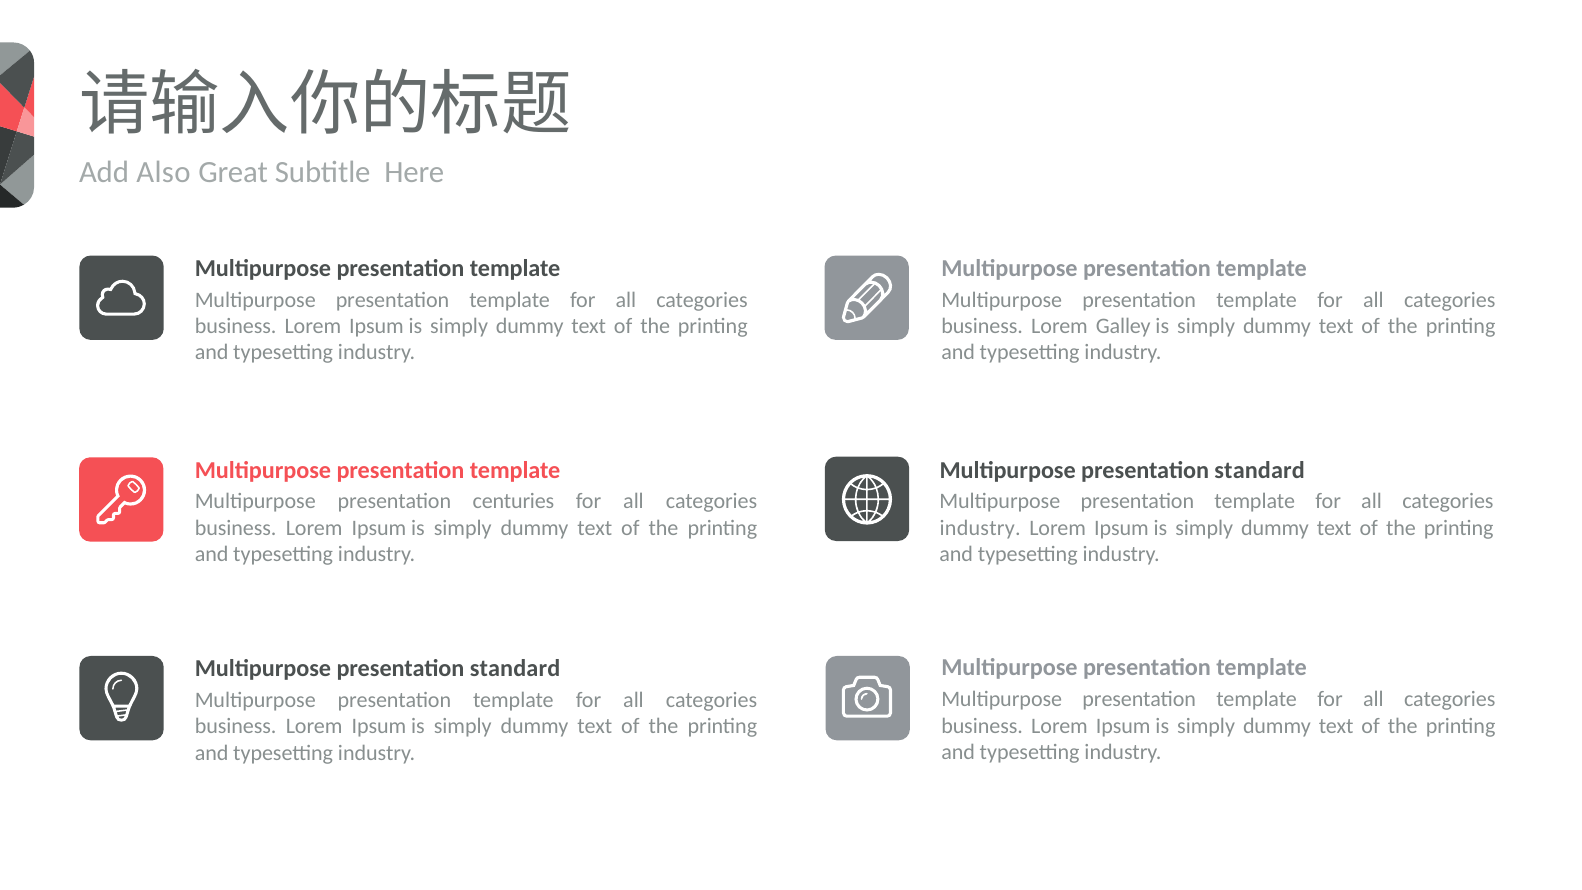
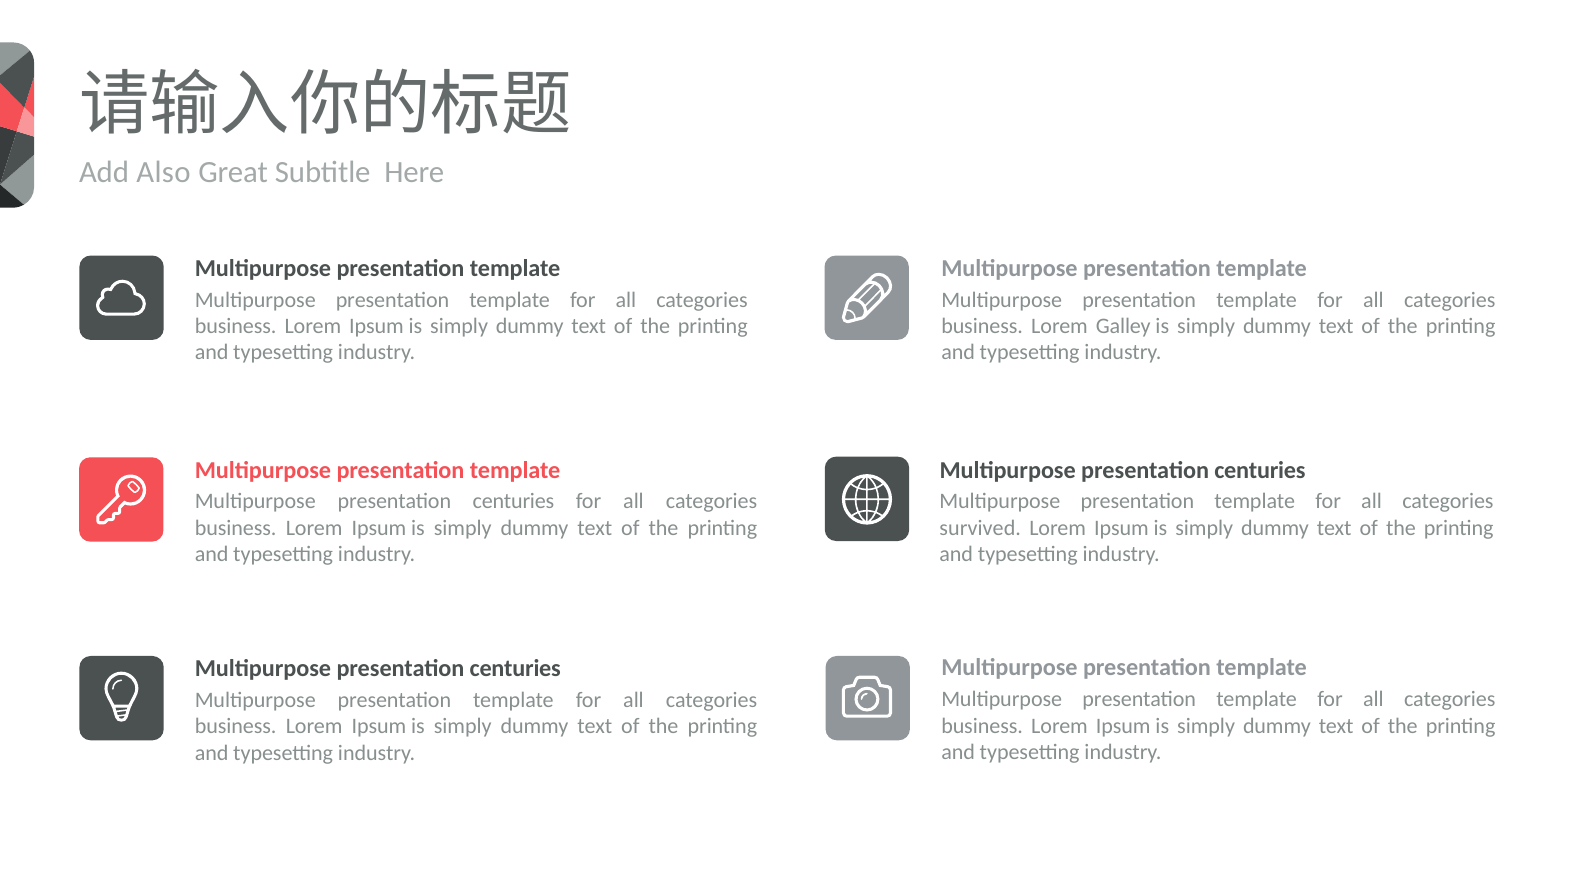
standard: standard -> centuries (1260, 470)
industry: industry -> survived (980, 528)
standard: standard -> centuries (515, 669)
